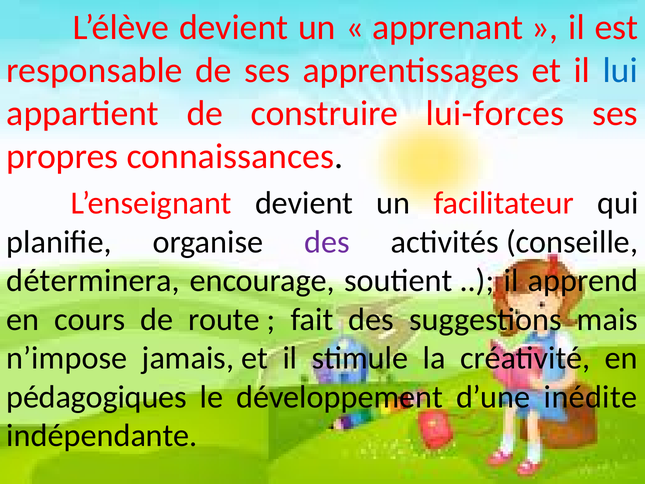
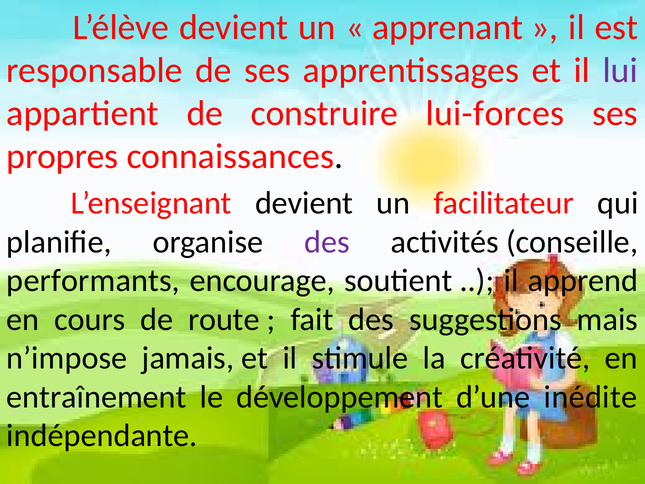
lui colour: blue -> purple (620, 70)
déterminera: déterminera -> performants (93, 281)
pédagogiques: pédagogiques -> entraînement (96, 397)
